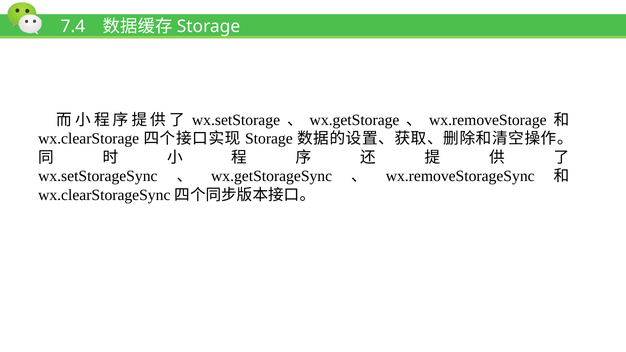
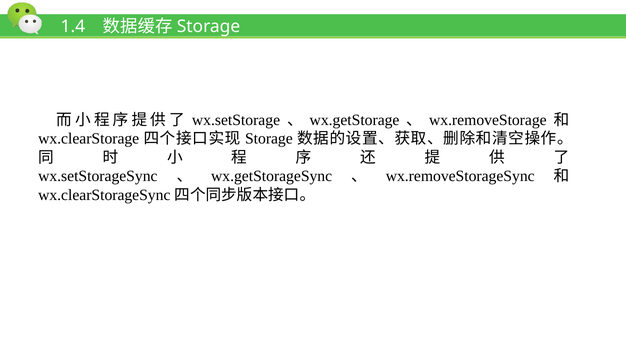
7.4: 7.4 -> 1.4 (73, 26)
